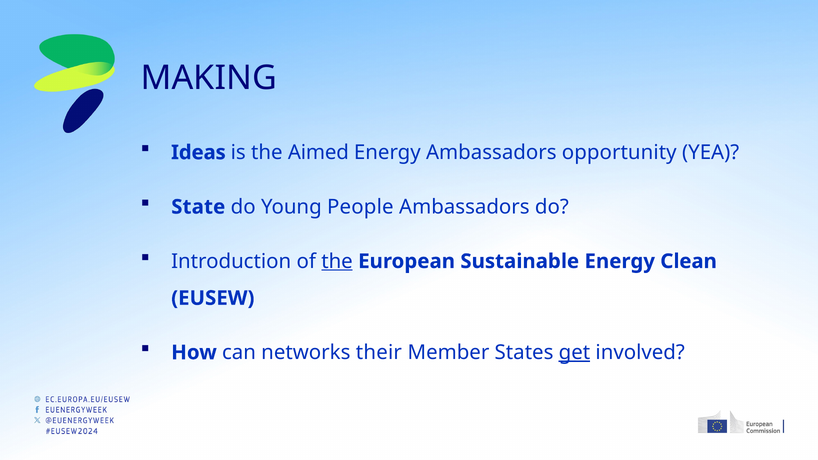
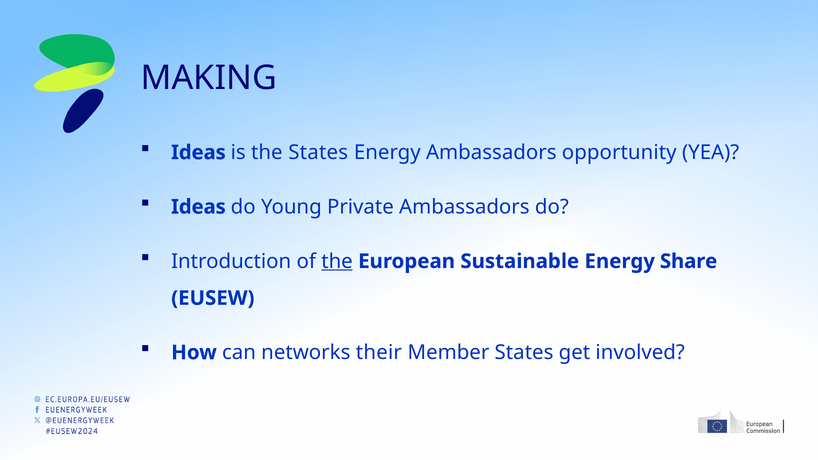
the Aimed: Aimed -> States (318, 153)
State: State -> Ideas (198, 207)
People: People -> Private (360, 207)
Clean: Clean -> Share (689, 261)
get underline: present -> none (574, 353)
